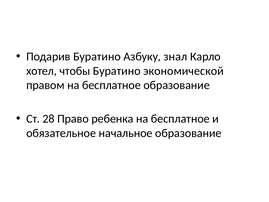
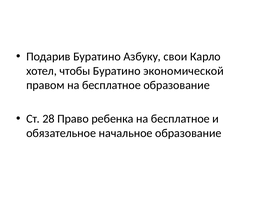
знал: знал -> свои (175, 56)
